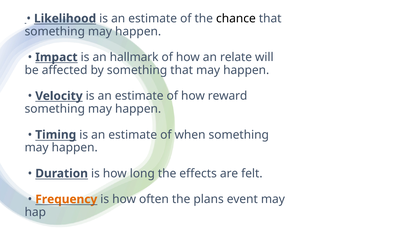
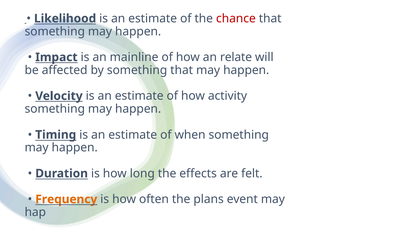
chance colour: black -> red (236, 18)
hallmark: hallmark -> mainline (134, 57)
reward: reward -> activity (227, 96)
